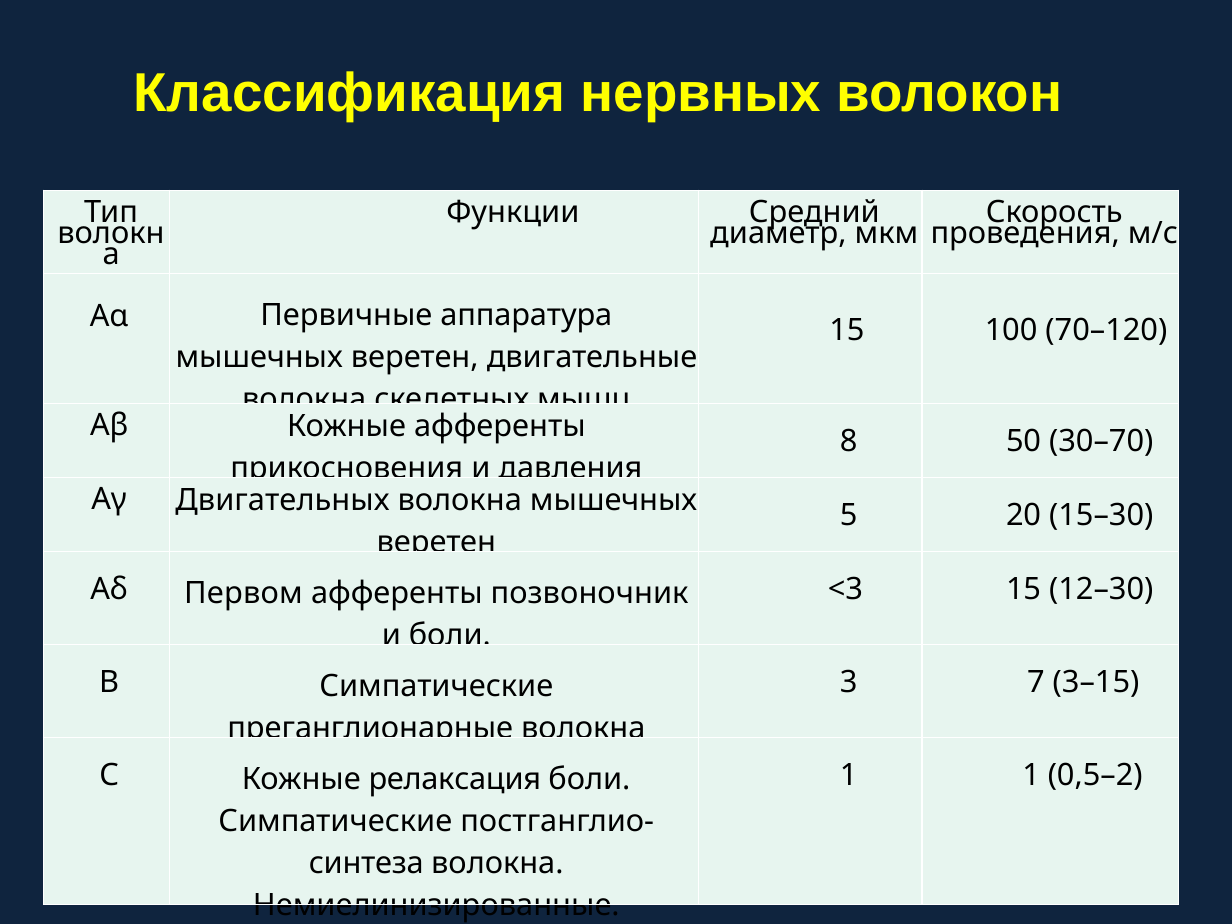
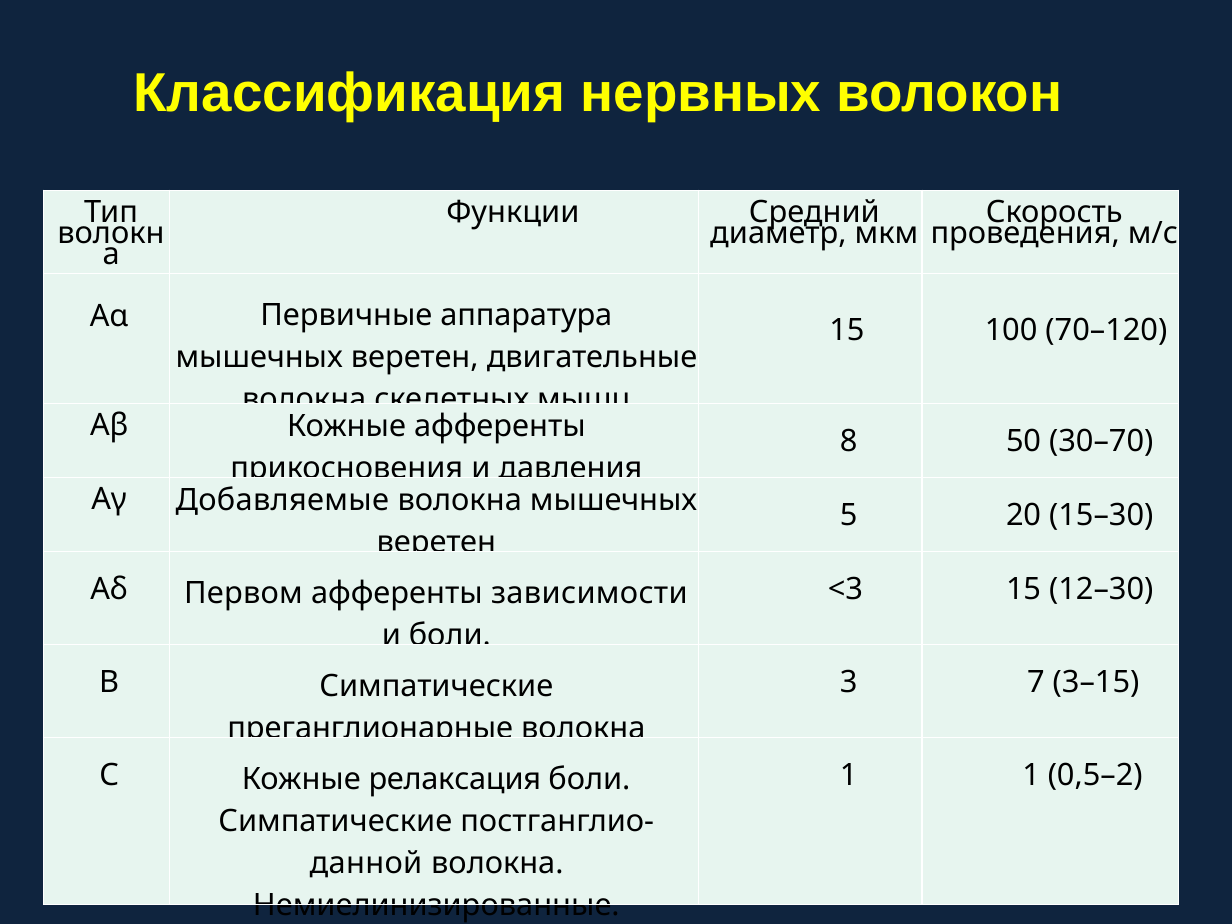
Двигательных: Двигательных -> Добавляемые (282, 500)
позвоночник: позвоночник -> зависимости (589, 593)
синтеза: синтеза -> данной (366, 863)
